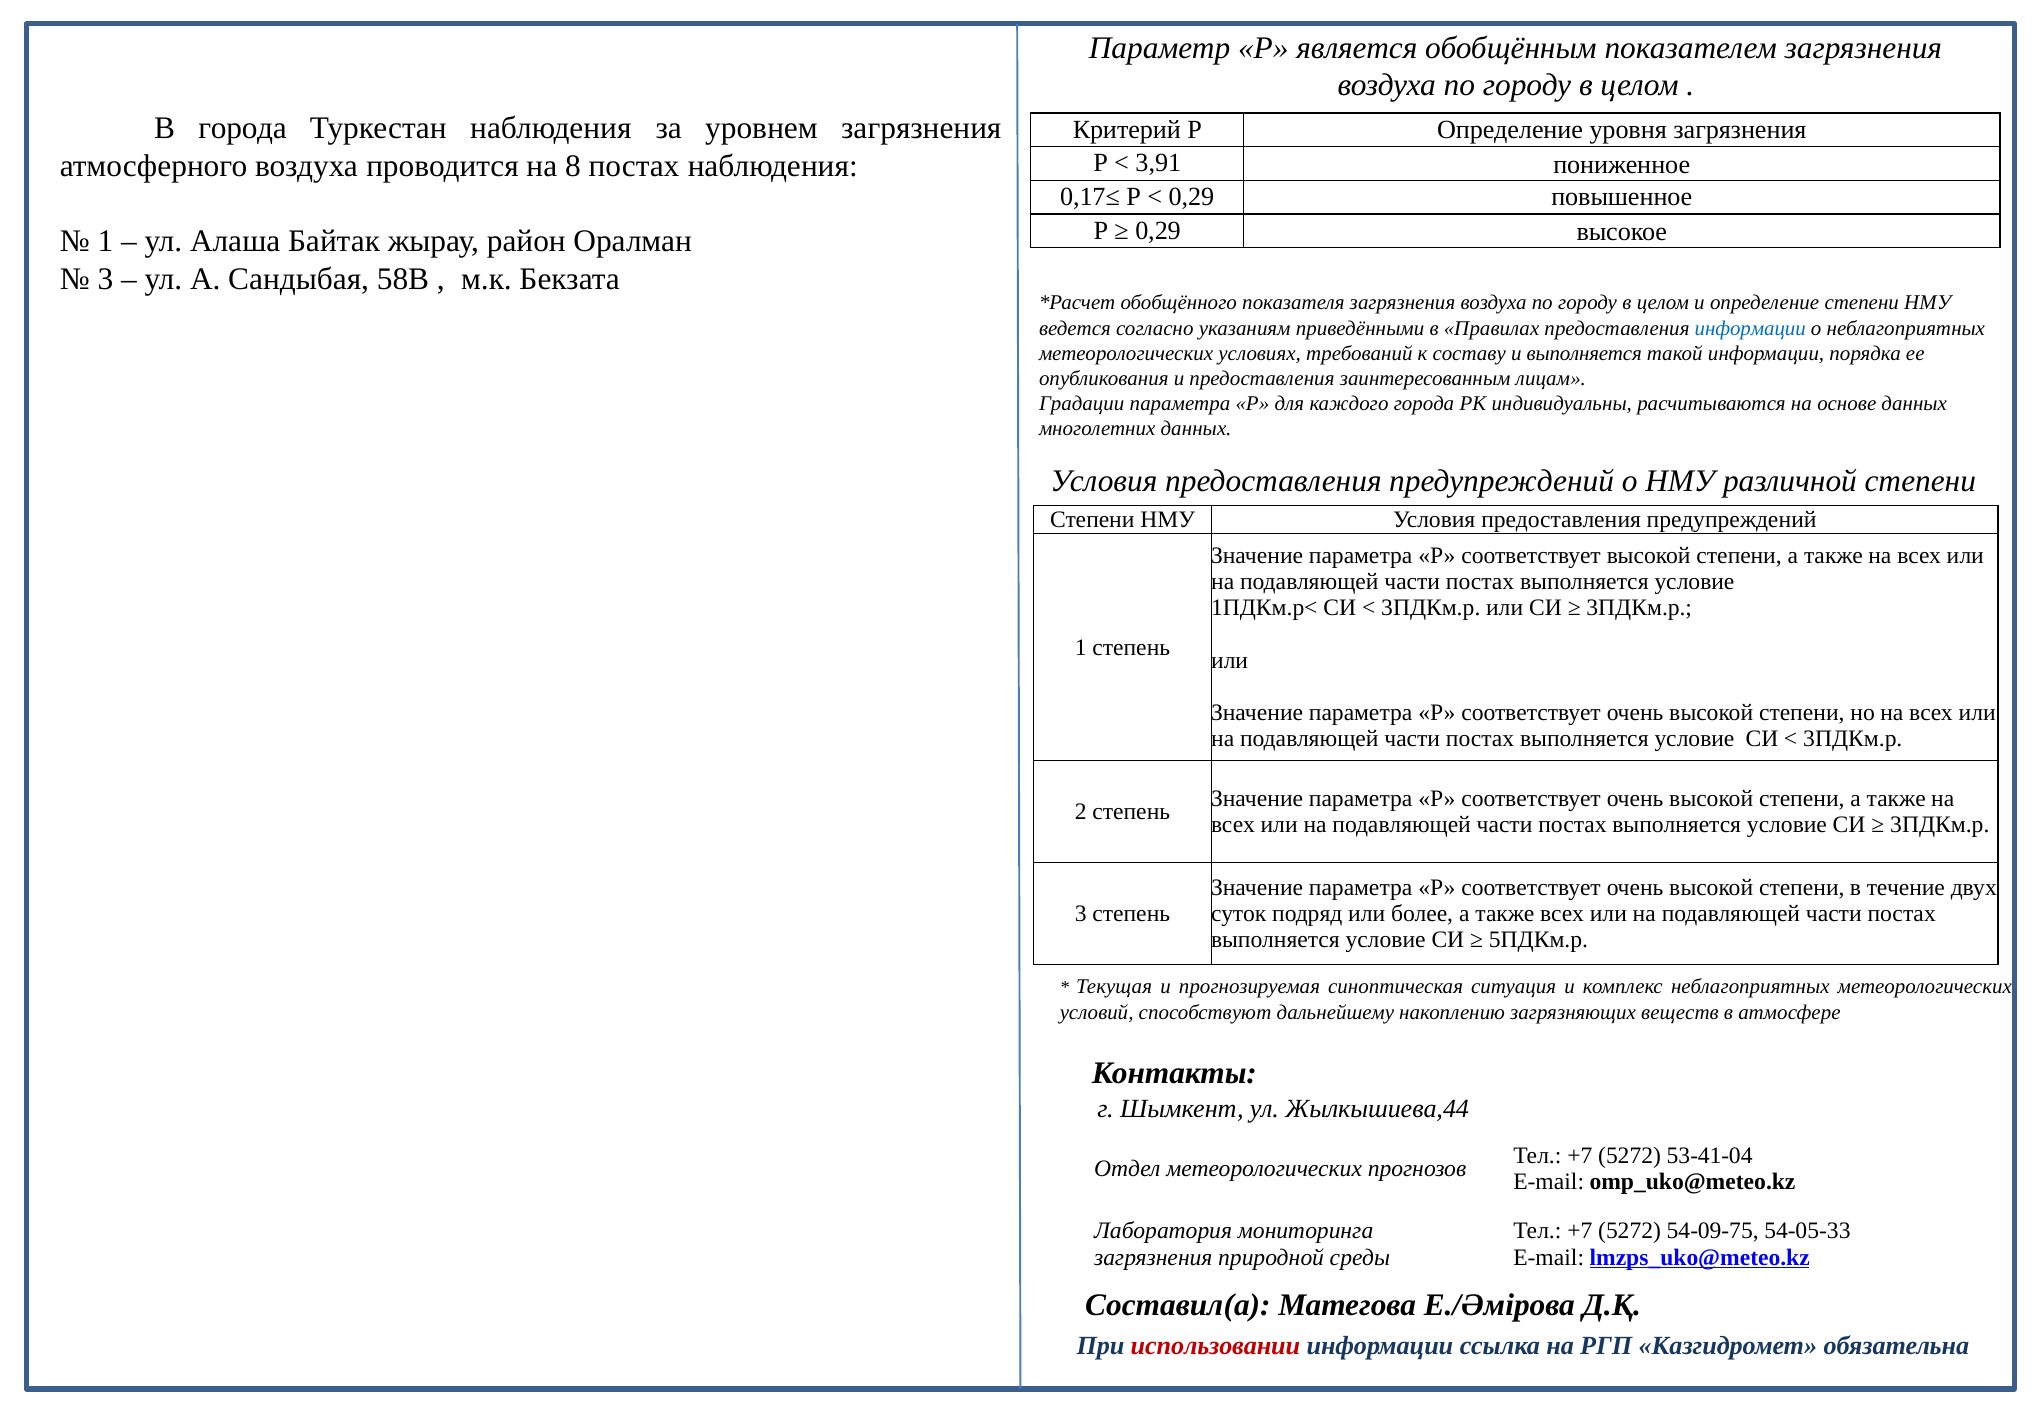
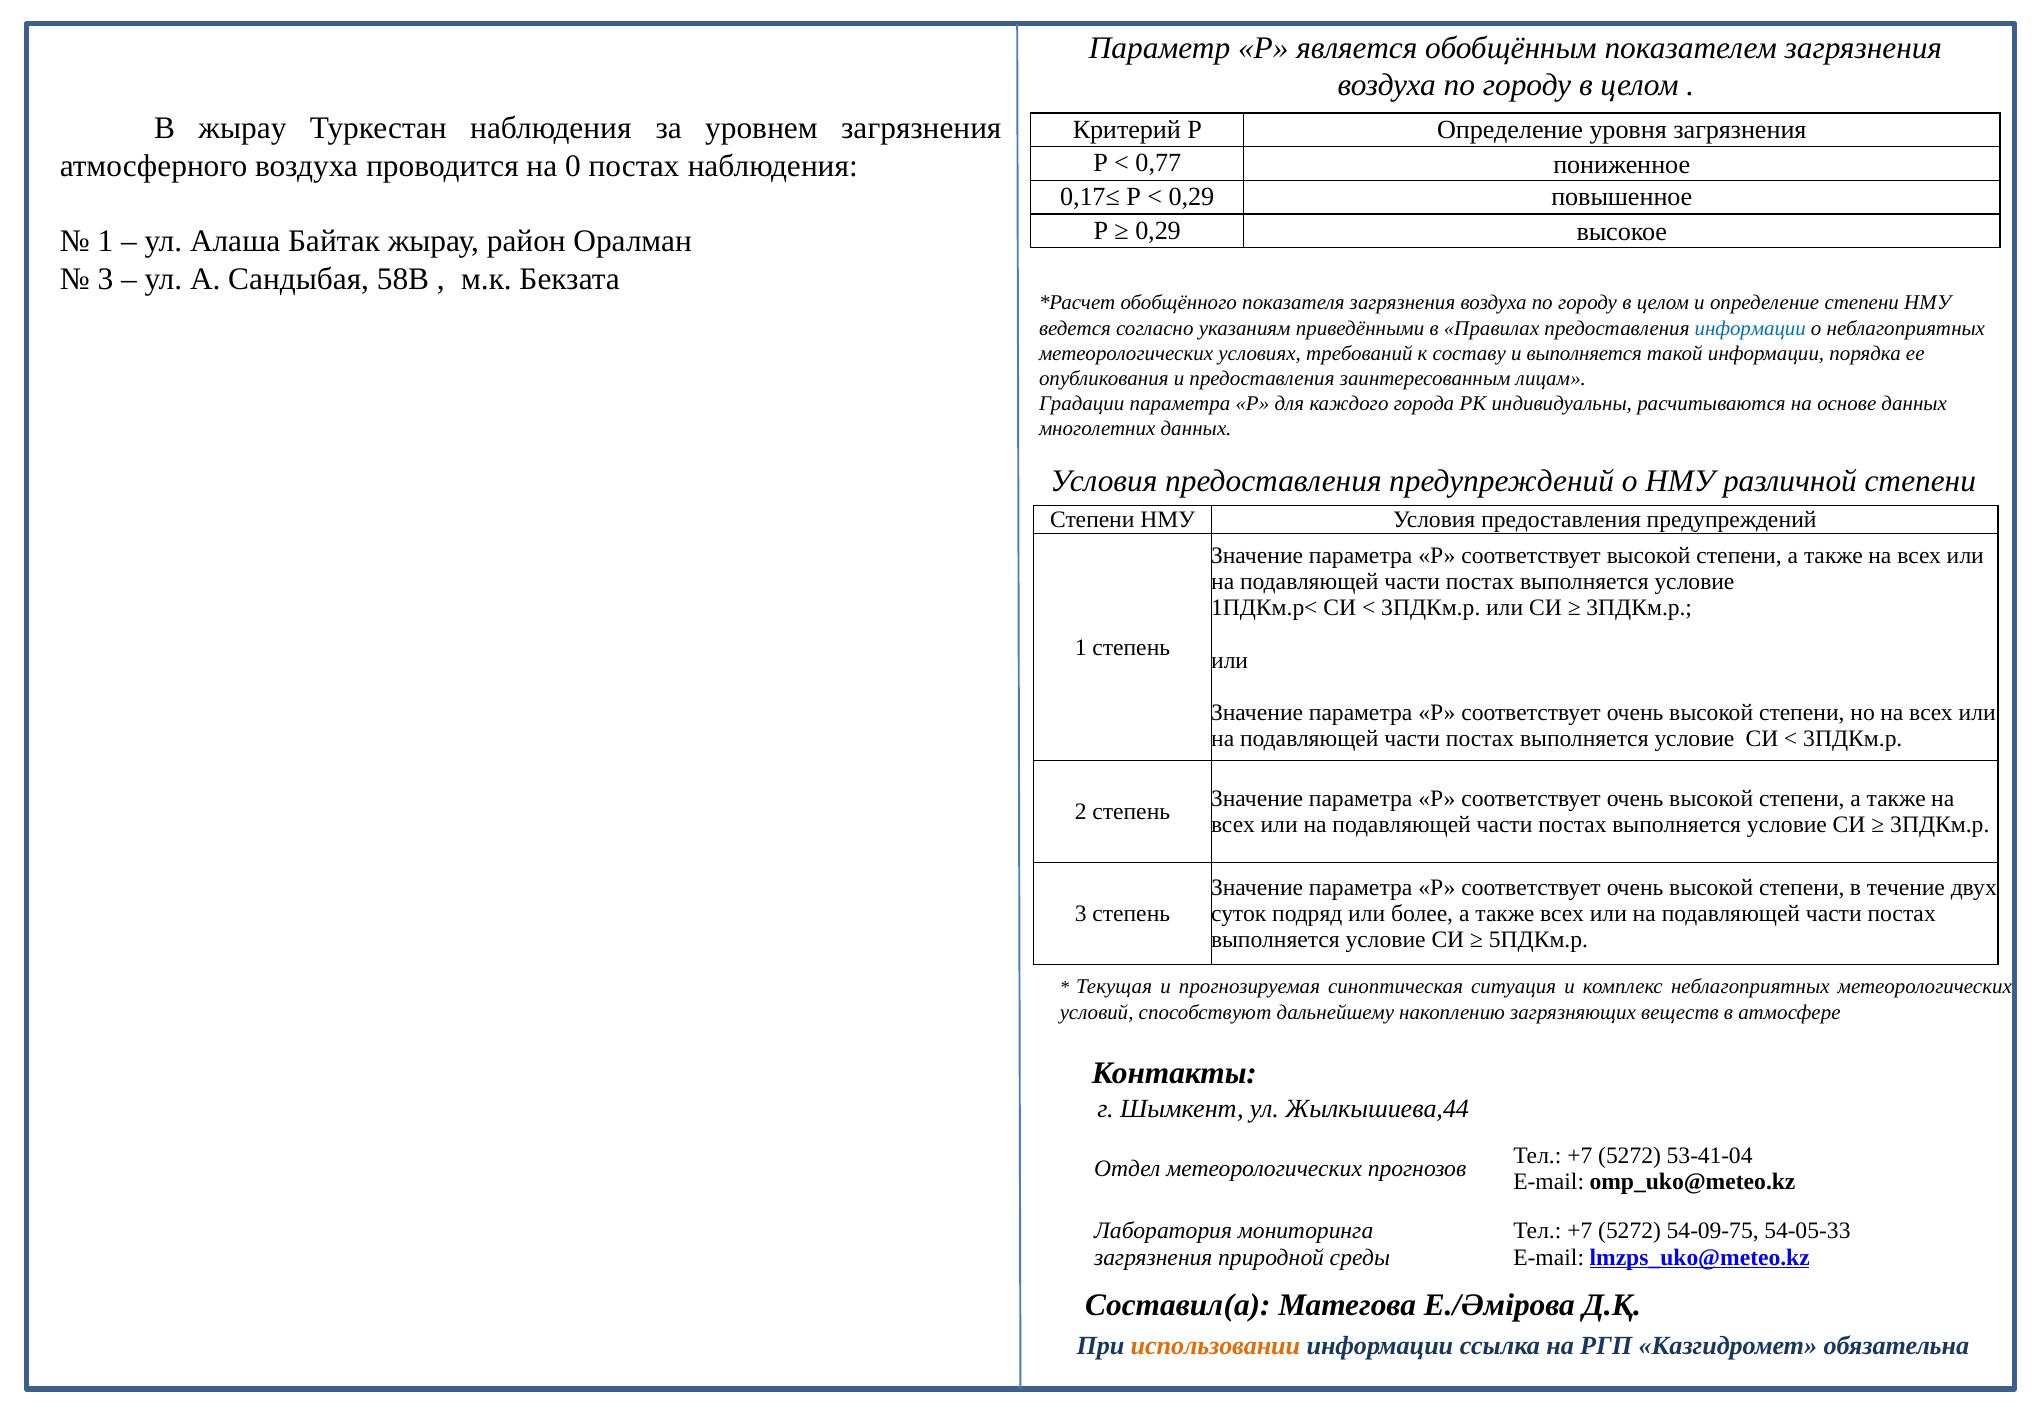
В города: города -> жырау (242, 128)
3,91: 3,91 -> 0,77 (1158, 163)
8: 8 -> 0 (573, 166)
использовании colour: red -> orange (1215, 1346)
